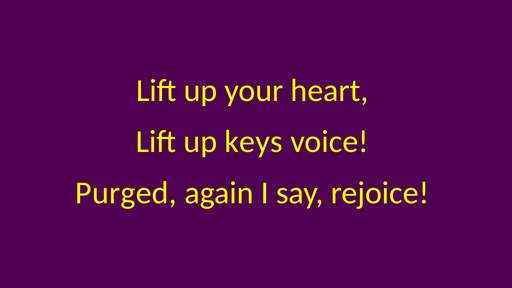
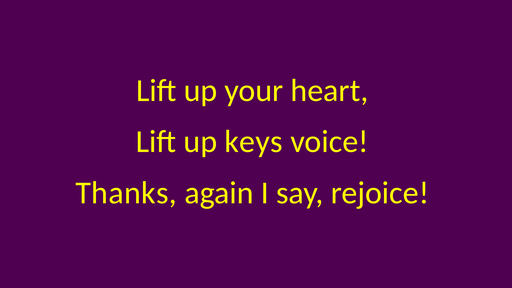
Purged: Purged -> Thanks (126, 193)
